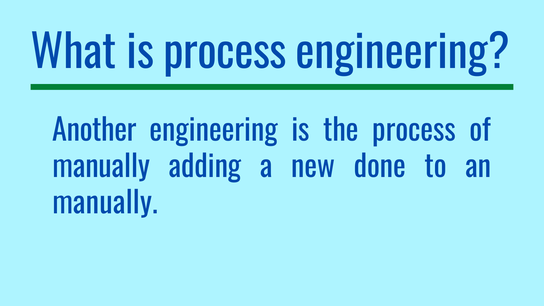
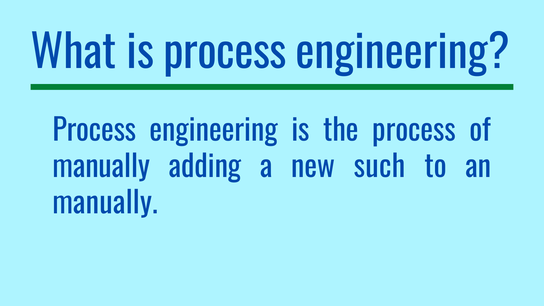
Another: Another -> Process (94, 131)
done: done -> such (380, 167)
